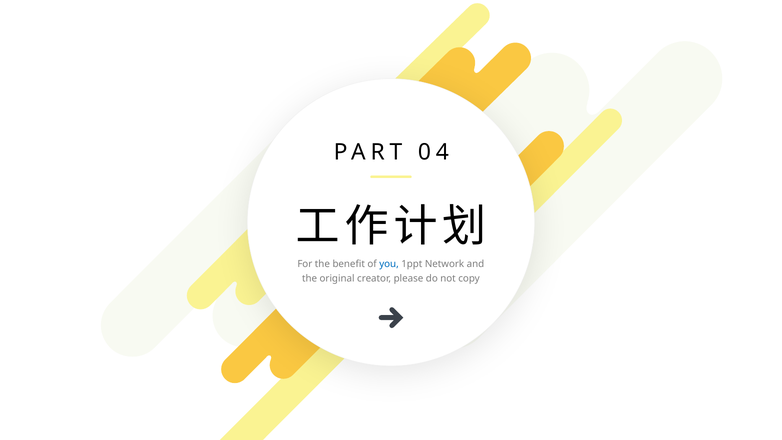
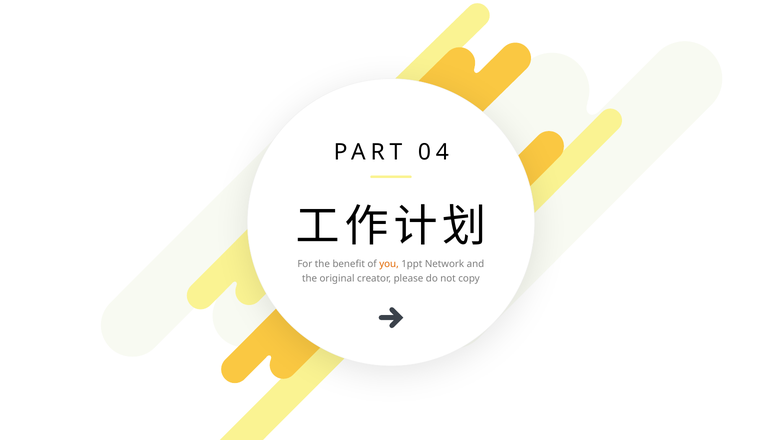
you colour: blue -> orange (389, 264)
